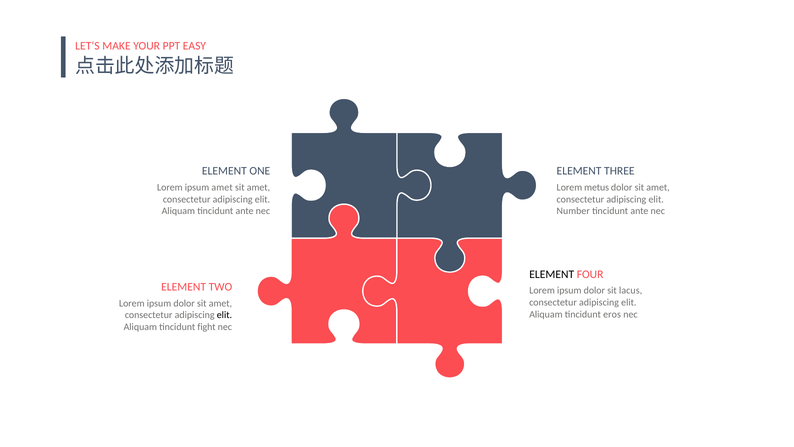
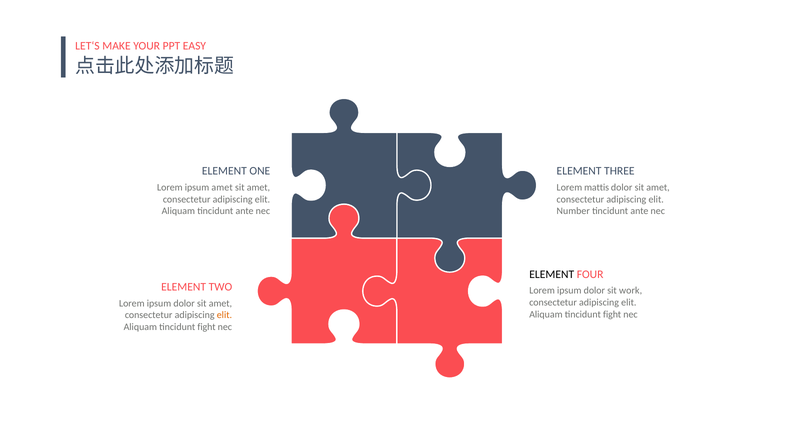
metus: metus -> mattis (597, 187)
lacus: lacus -> work (631, 290)
eros: eros -> fight (612, 314)
elit colour: black -> orange (224, 315)
